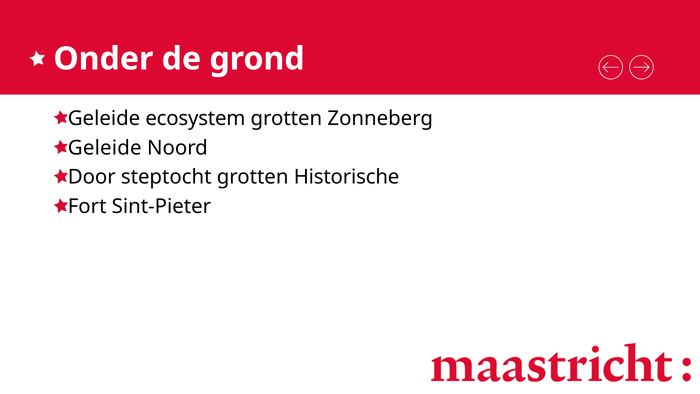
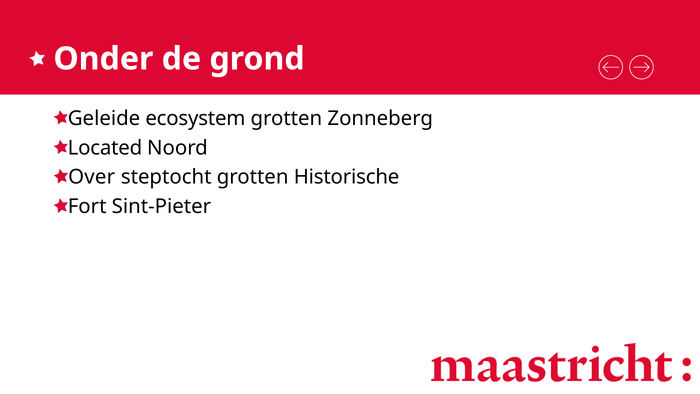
Geleide: Geleide -> Located (105, 148)
Door: Door -> Over (92, 177)
